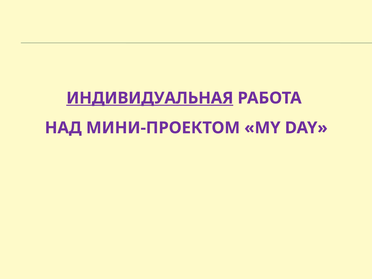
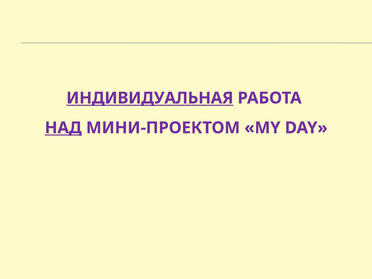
НАД underline: none -> present (63, 128)
